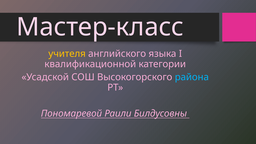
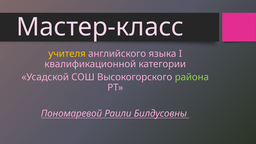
района colour: light blue -> light green (192, 77)
